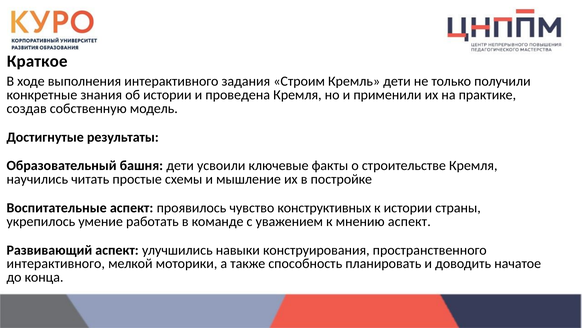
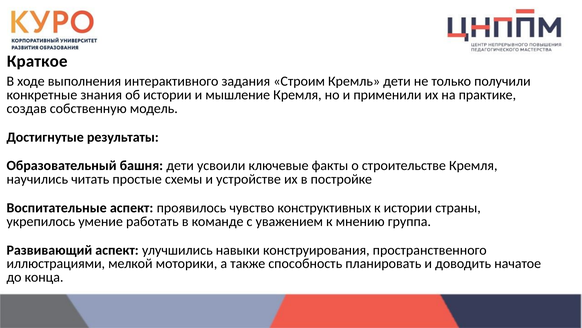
проведена: проведена -> мышление (238, 95)
мышление: мышление -> устройстве (249, 179)
мнению аспект: аспект -> группа (409, 221)
интерактивного: интерактивного -> иллюстрациями (56, 263)
